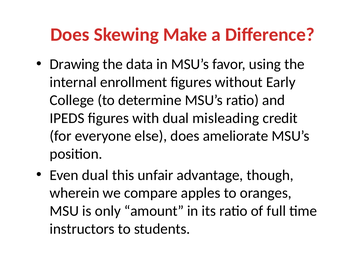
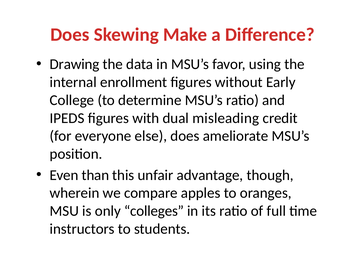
Even dual: dual -> than (95, 175)
amount: amount -> colleges (154, 211)
